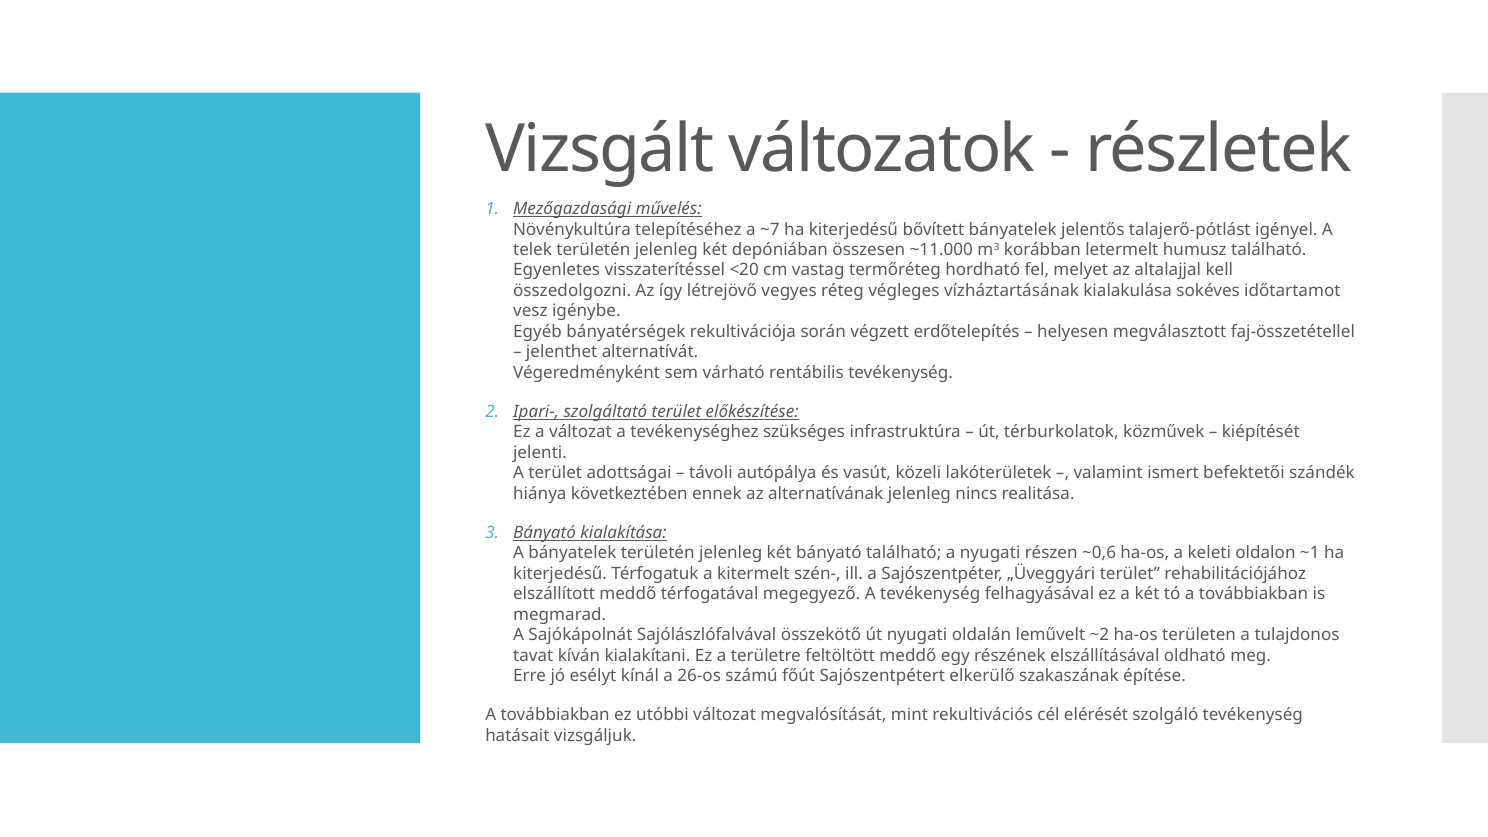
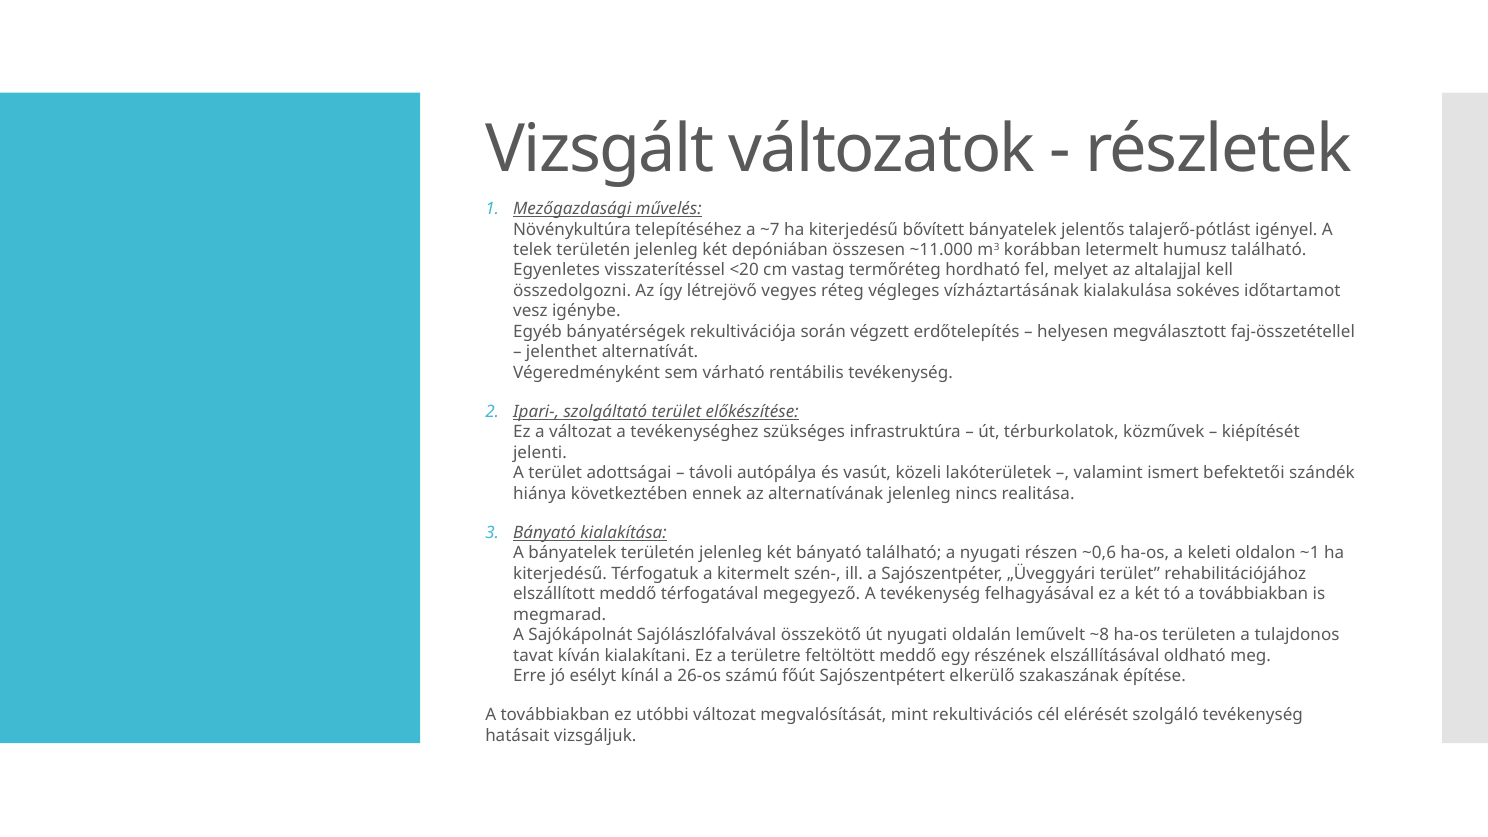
~2: ~2 -> ~8 (1099, 635)
